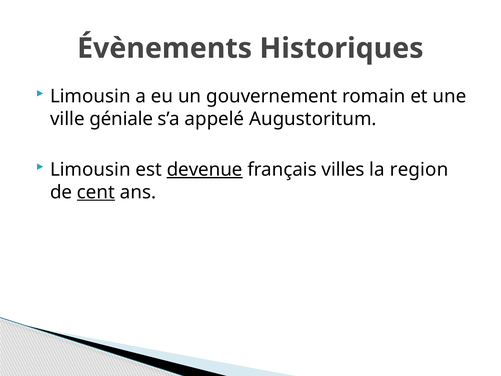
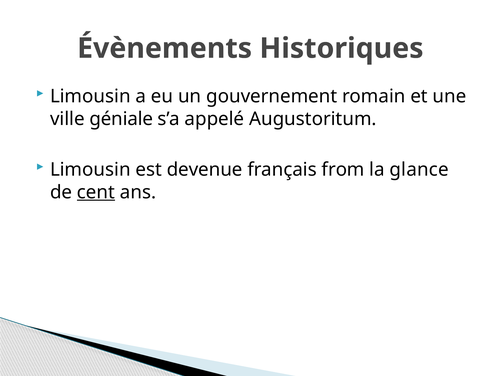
devenue underline: present -> none (205, 169)
villes: villes -> from (343, 169)
region: region -> glance (419, 169)
